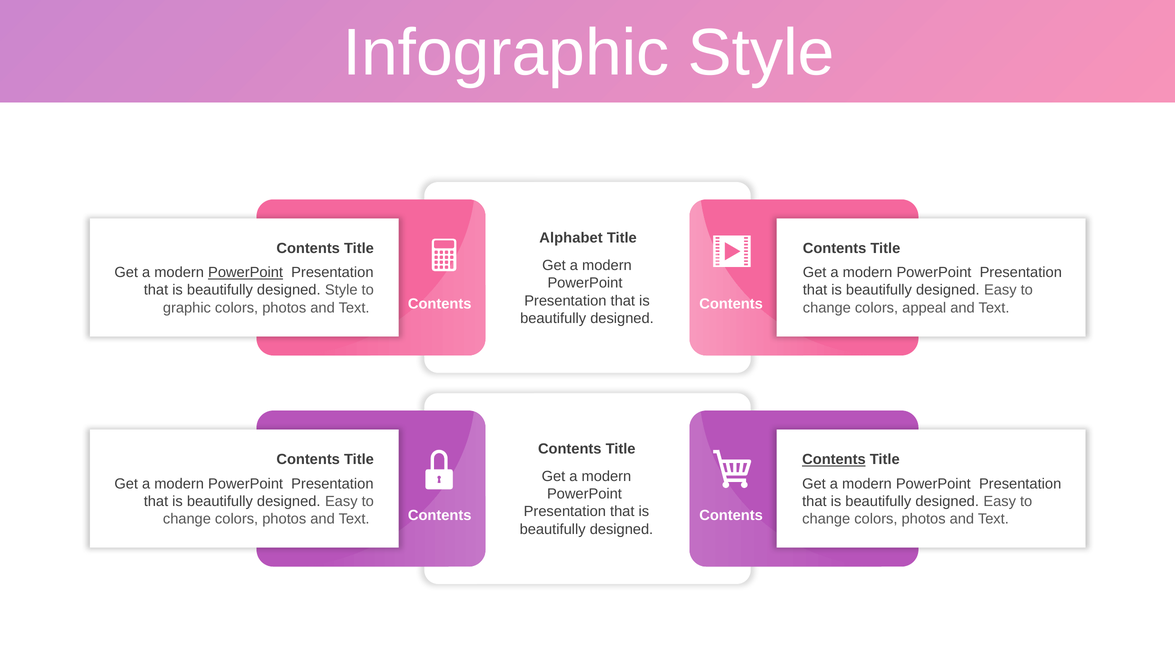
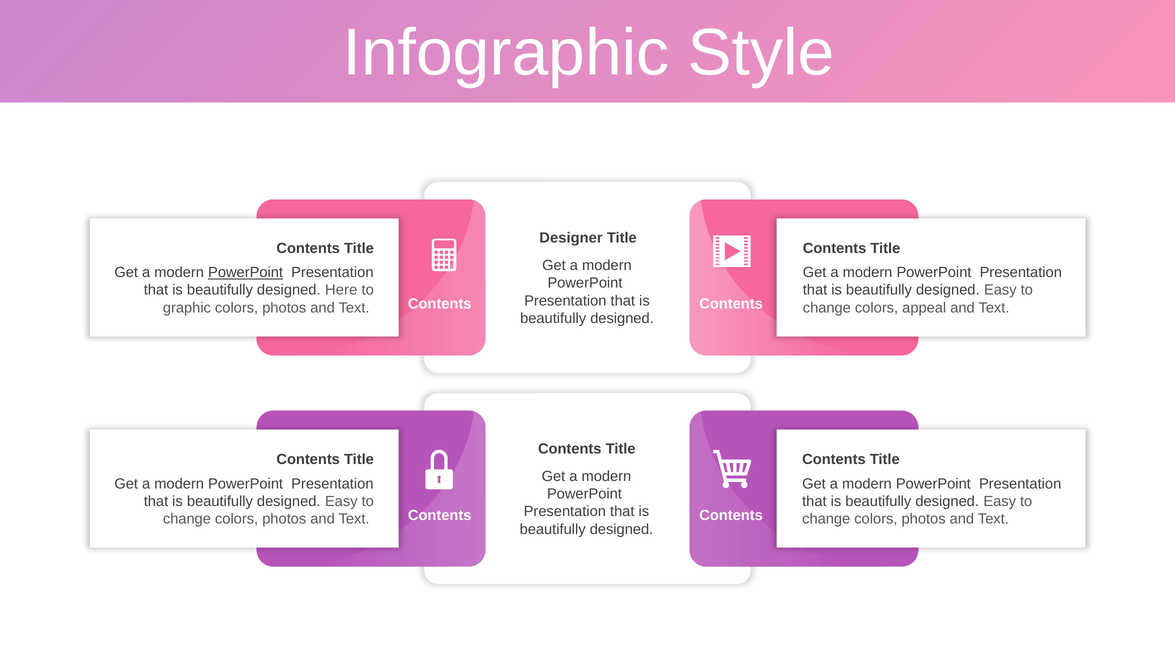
Alphabet: Alphabet -> Designer (571, 238)
designed Style: Style -> Here (341, 290)
Contents underline: present -> none (834, 460)
